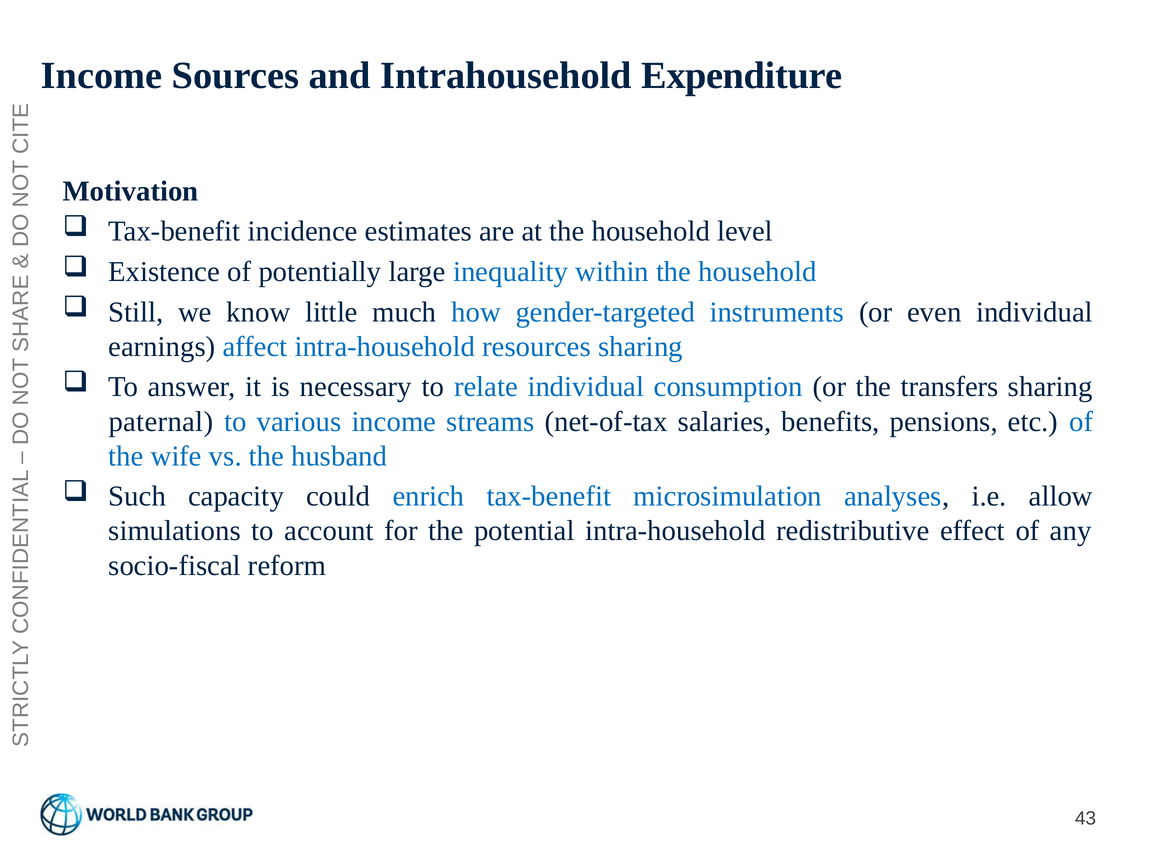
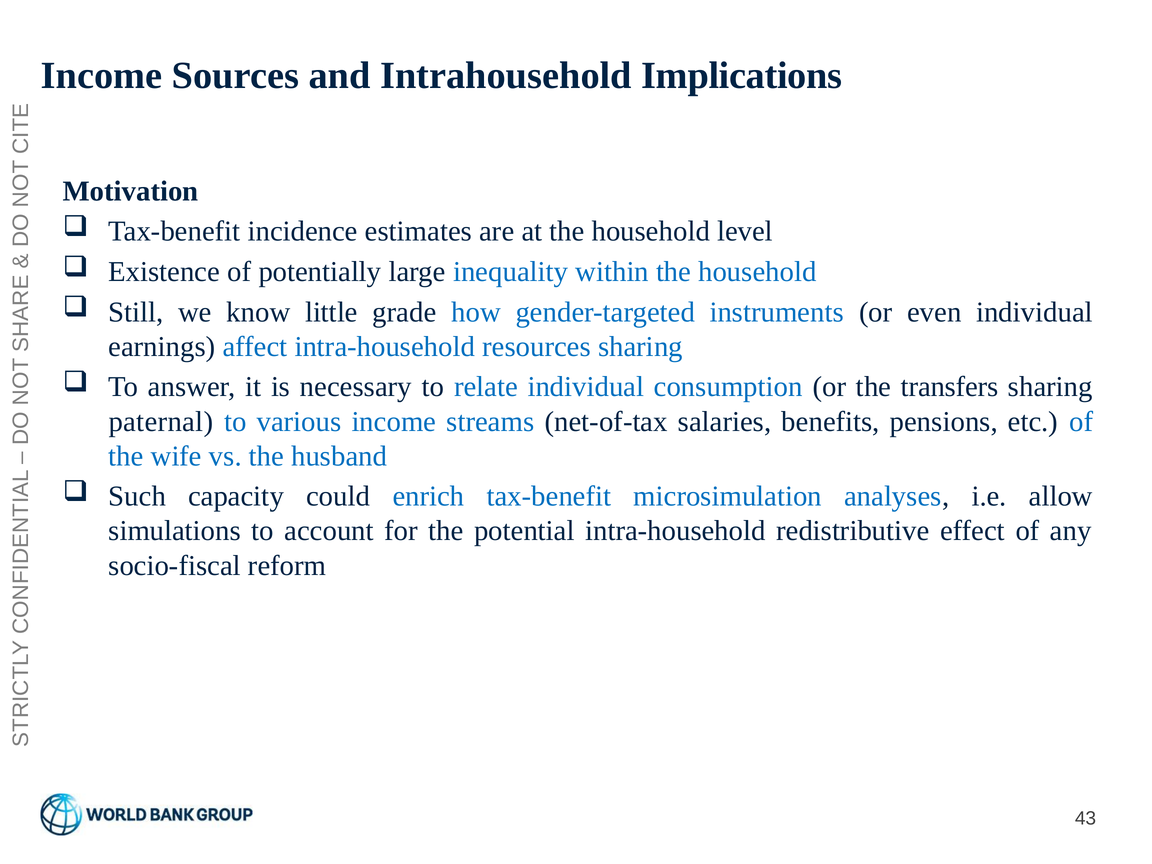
Expenditure: Expenditure -> Implications (742, 76)
much: much -> grade (404, 312)
